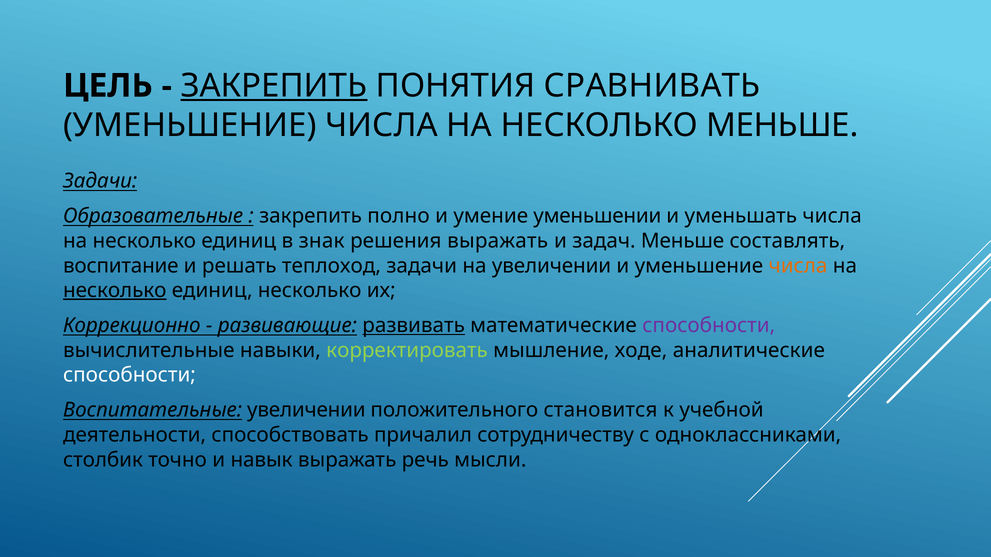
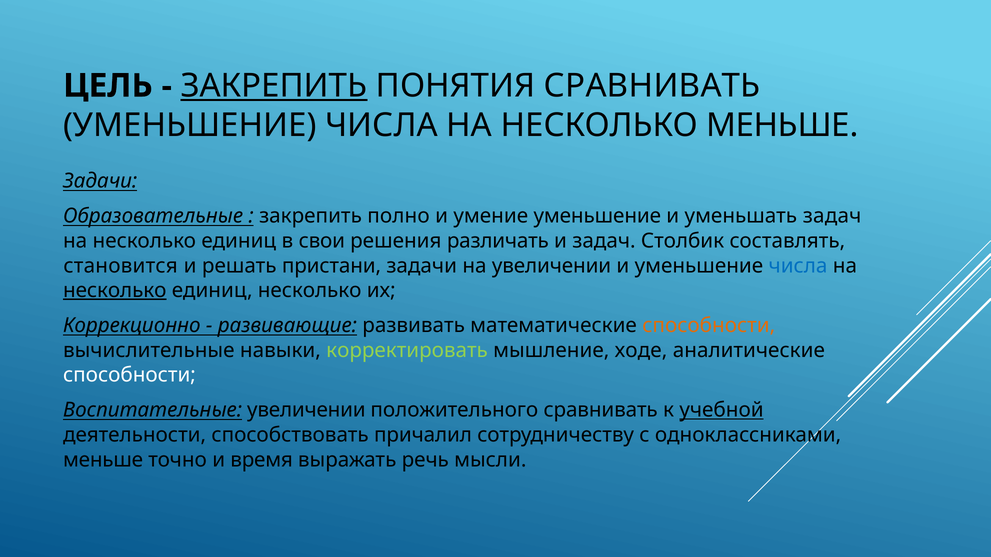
умение уменьшении: уменьшении -> уменьшение (597, 216)
уменьшать числа: числа -> задач (832, 216)
знак: знак -> свои (322, 241)
решения выражать: выражать -> различать (498, 241)
задач Меньше: Меньше -> Столбик (683, 241)
воспитание: воспитание -> становится (121, 266)
теплоход: теплоход -> пристани (332, 266)
числа colour: orange -> blue (798, 266)
развивать underline: present -> none (414, 326)
способности colour: purple -> orange (709, 326)
положительного становится: становится -> сравнивать (601, 410)
учебной underline: none -> present (722, 410)
столбик: столбик -> меньше (103, 460)
навык: навык -> время (262, 460)
